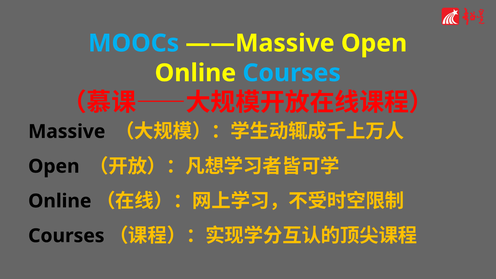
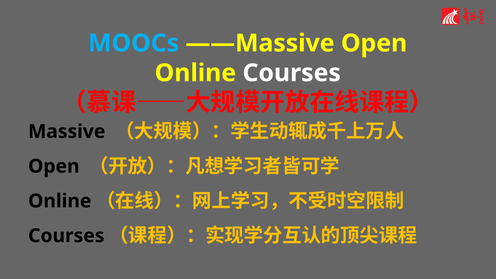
Courses colour: light blue -> white (292, 73)
